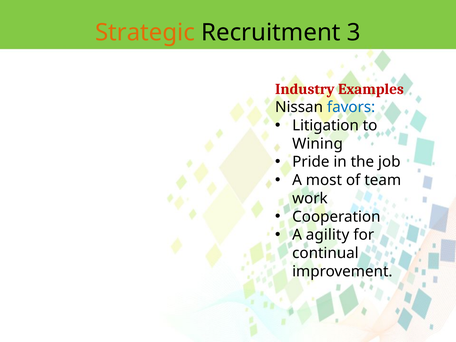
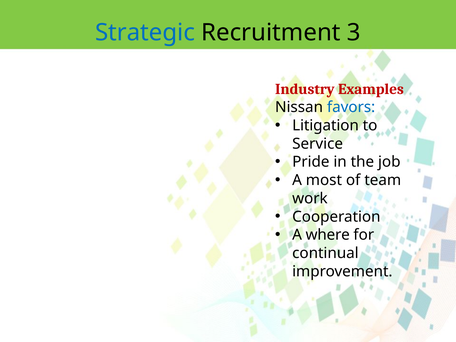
Strategic colour: orange -> blue (145, 33)
Wining: Wining -> Service (318, 144)
agility: agility -> where (328, 235)
